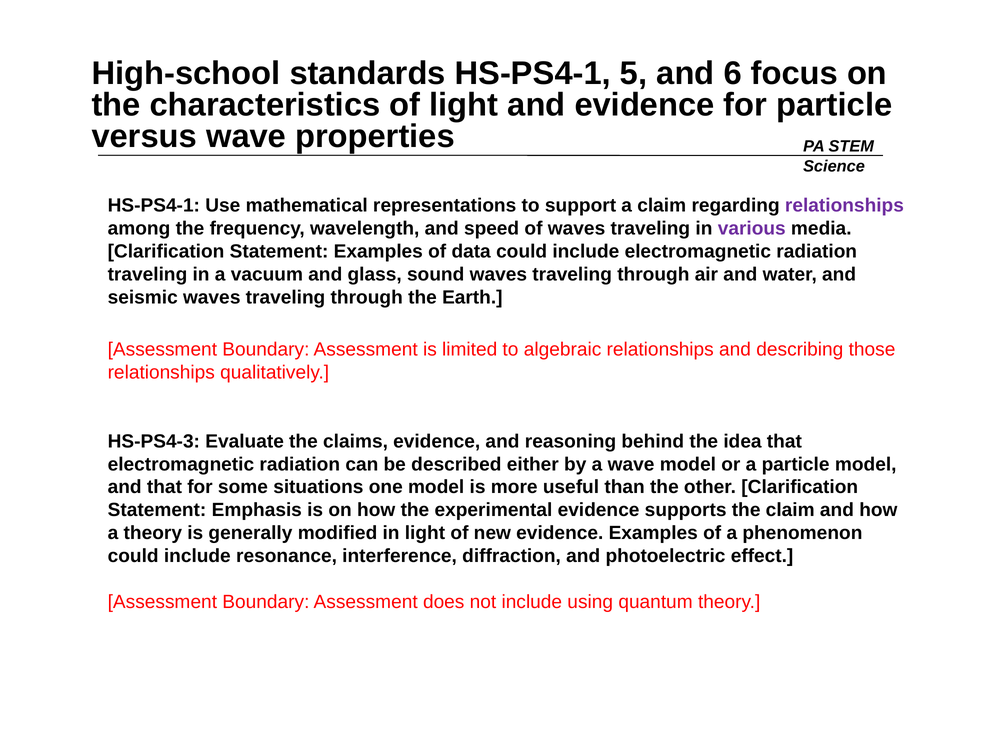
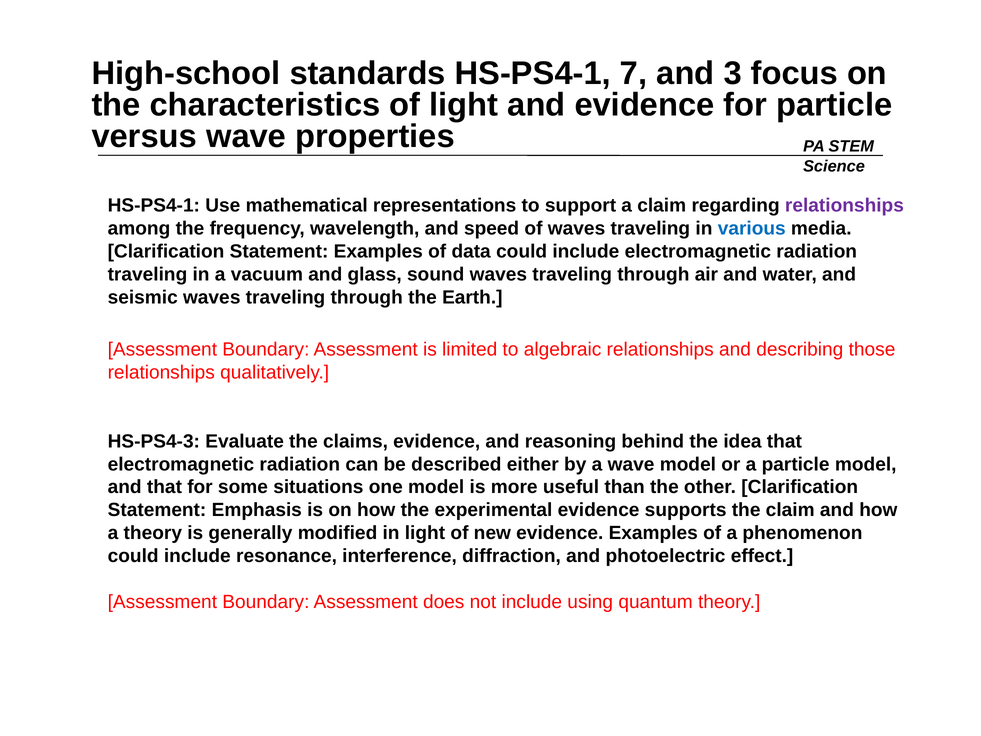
5: 5 -> 7 (634, 73)
6: 6 -> 3 (733, 73)
various colour: purple -> blue (752, 229)
